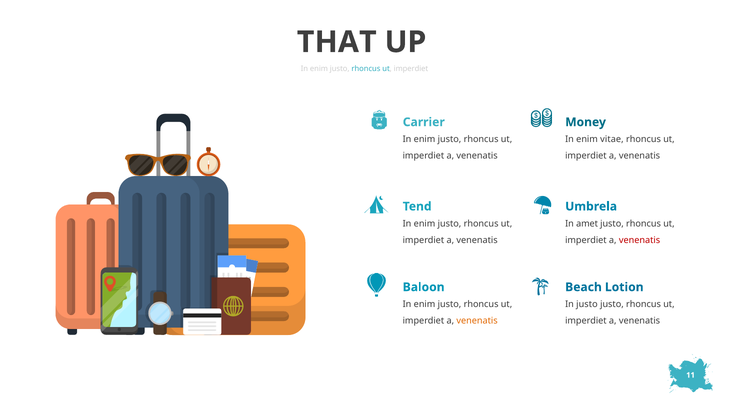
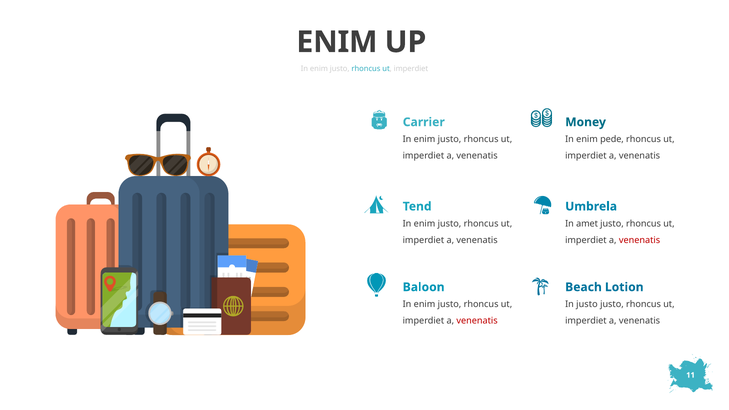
THAT: THAT -> ENIM (337, 42)
vitae: vitae -> pede (612, 140)
venenatis colour: orange -> red (477, 321)
